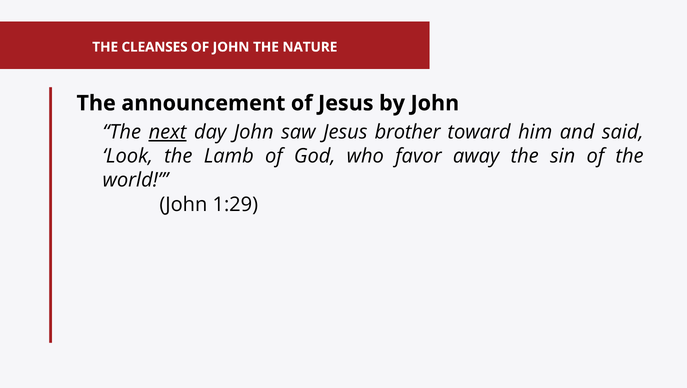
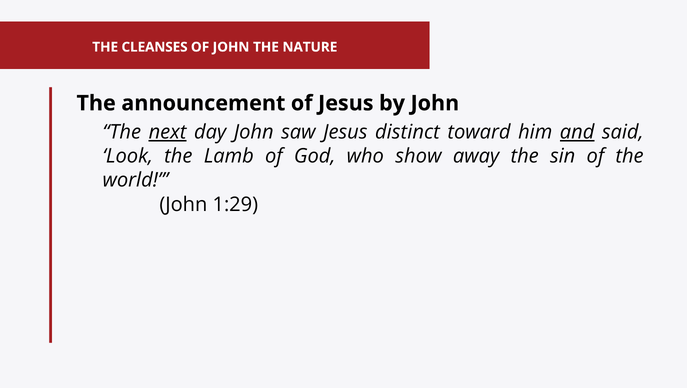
brother: brother -> distinct (407, 132)
and underline: none -> present (577, 132)
favor: favor -> show (418, 156)
